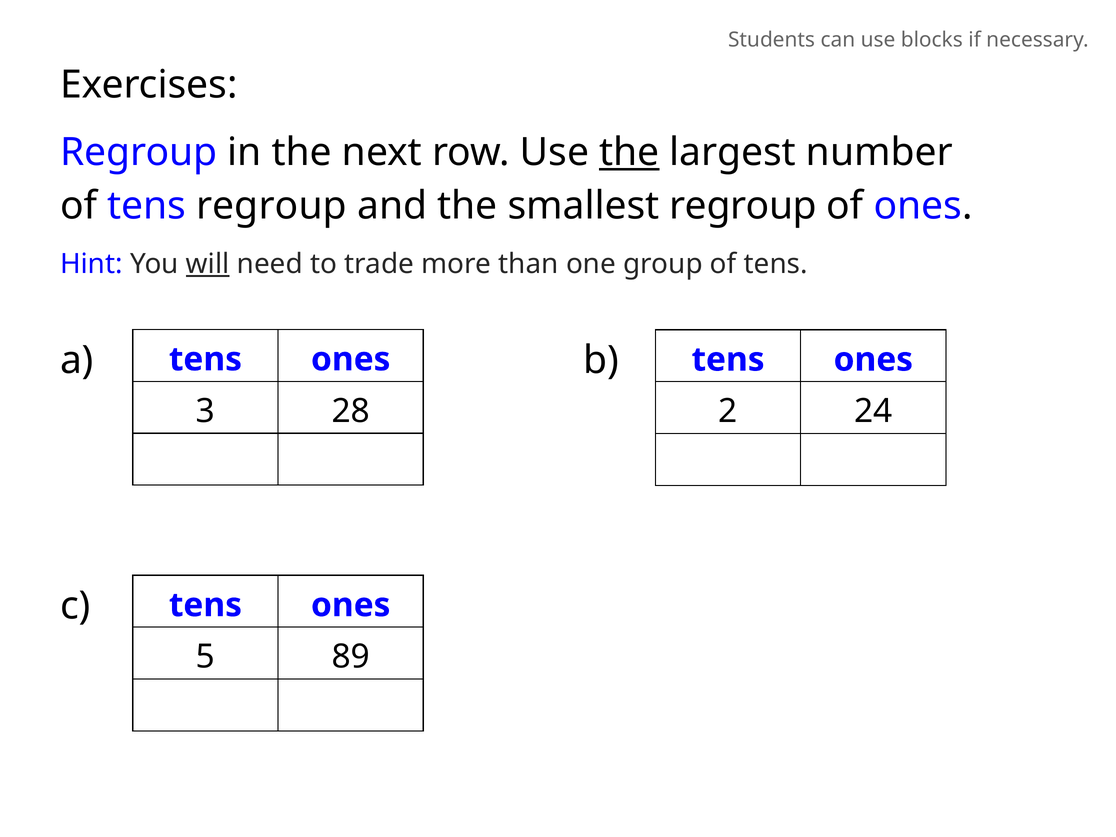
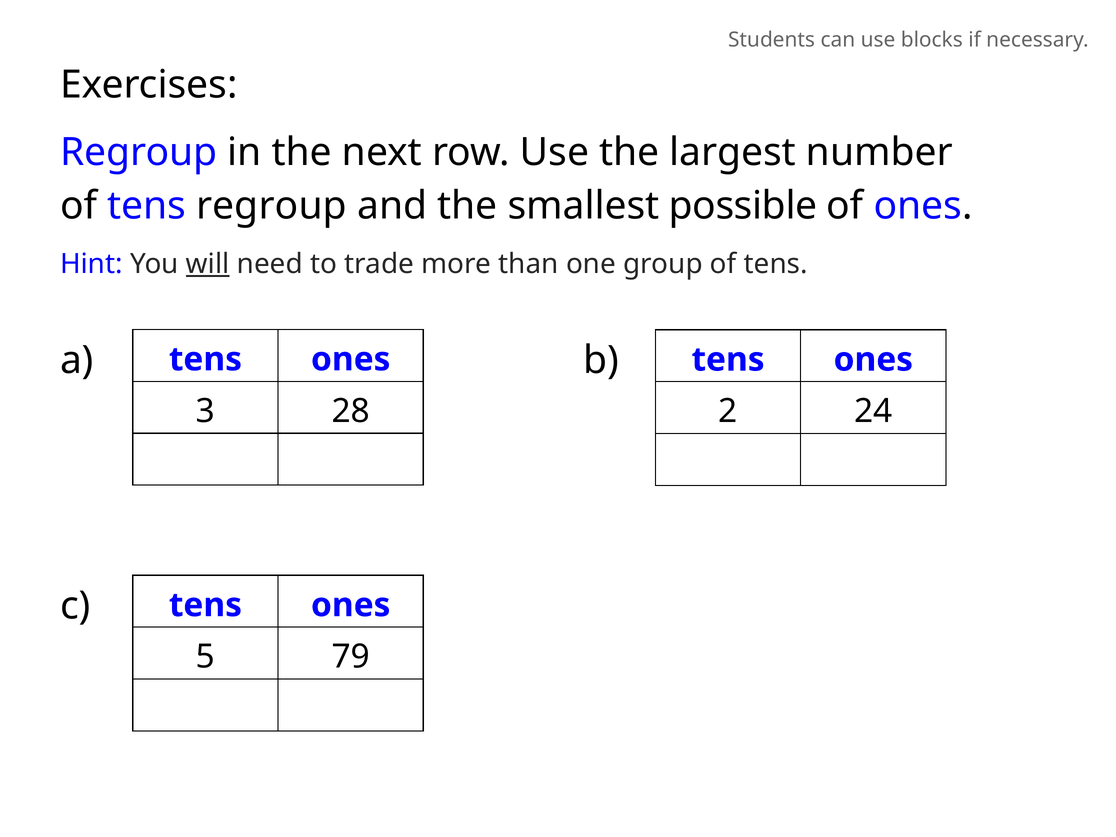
the underline: present -> none (629, 153)
smallest regroup: regroup -> possible (743, 206)
89: 89 -> 79 (351, 657)
